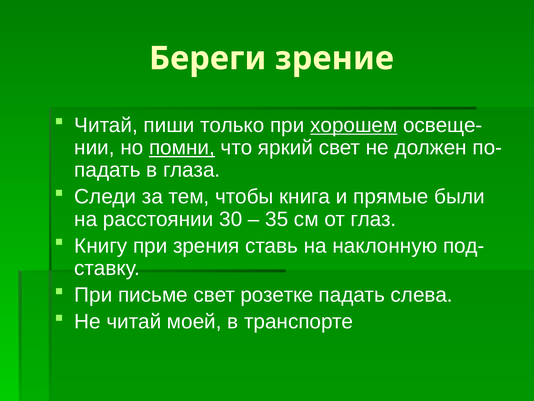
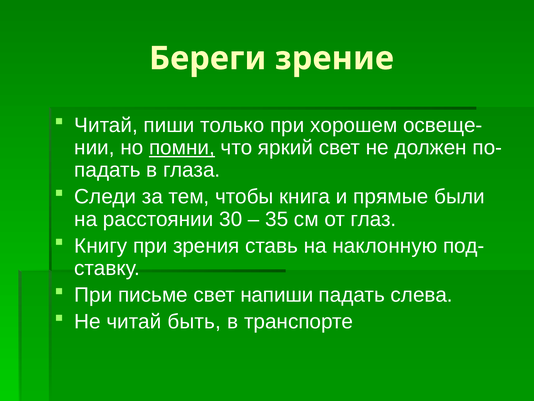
хорошем underline: present -> none (354, 125)
розетке: розетке -> напиши (277, 295)
моей: моей -> быть (194, 321)
